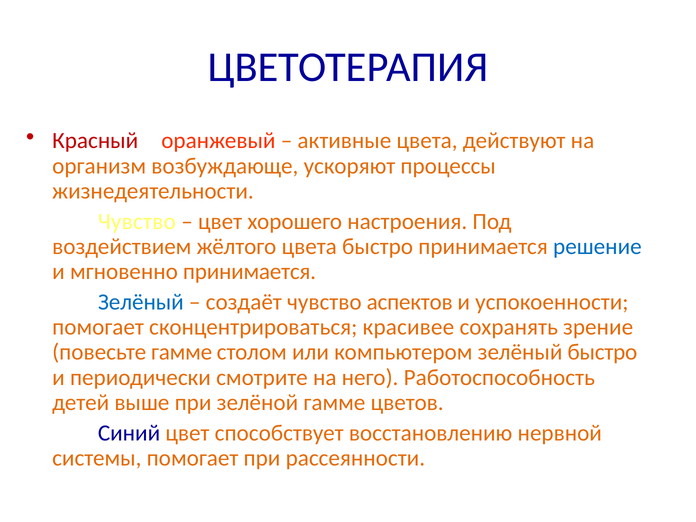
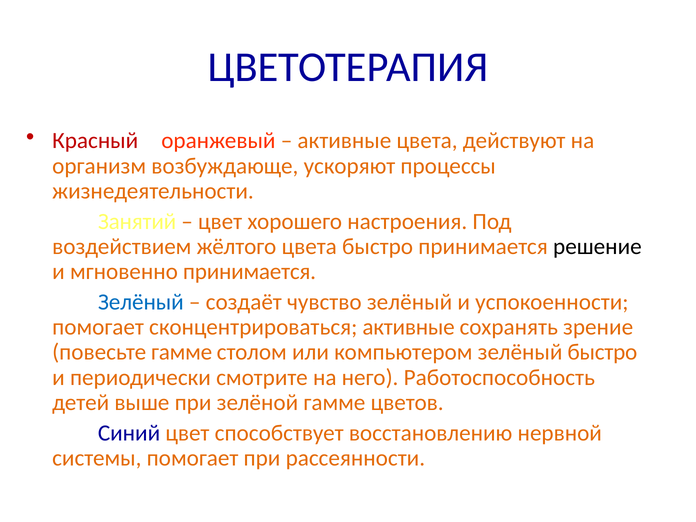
Чувство: Чувство -> Занятий (137, 222)
решение colour: blue -> black (597, 247)
чувство аспектов: аспектов -> зелёный (410, 302)
сконцентрироваться красивее: красивее -> активные (409, 327)
